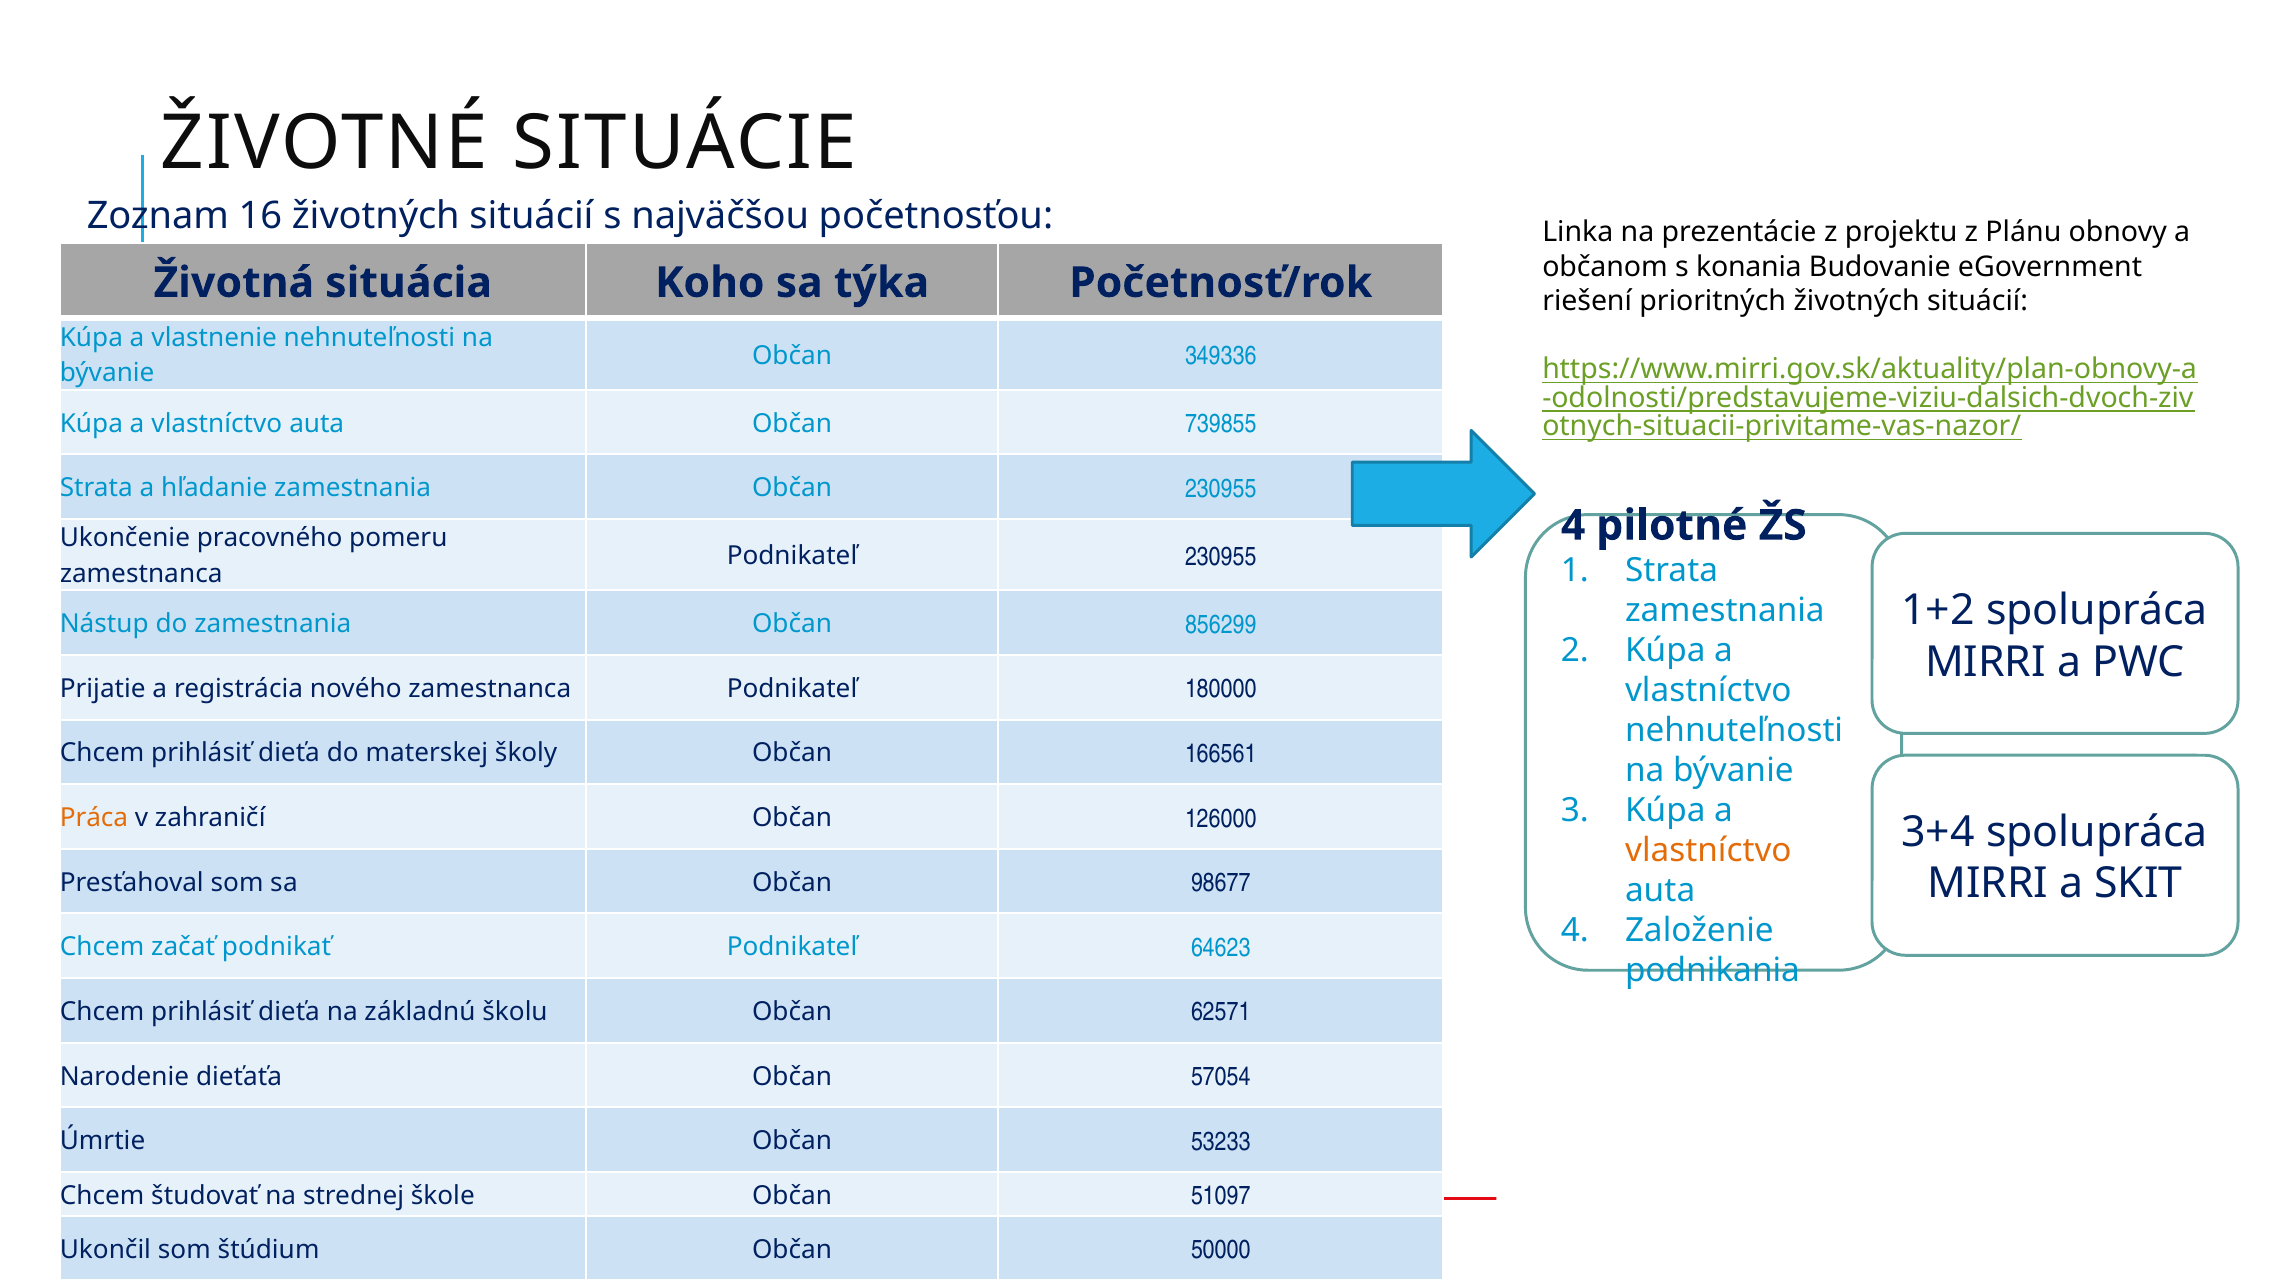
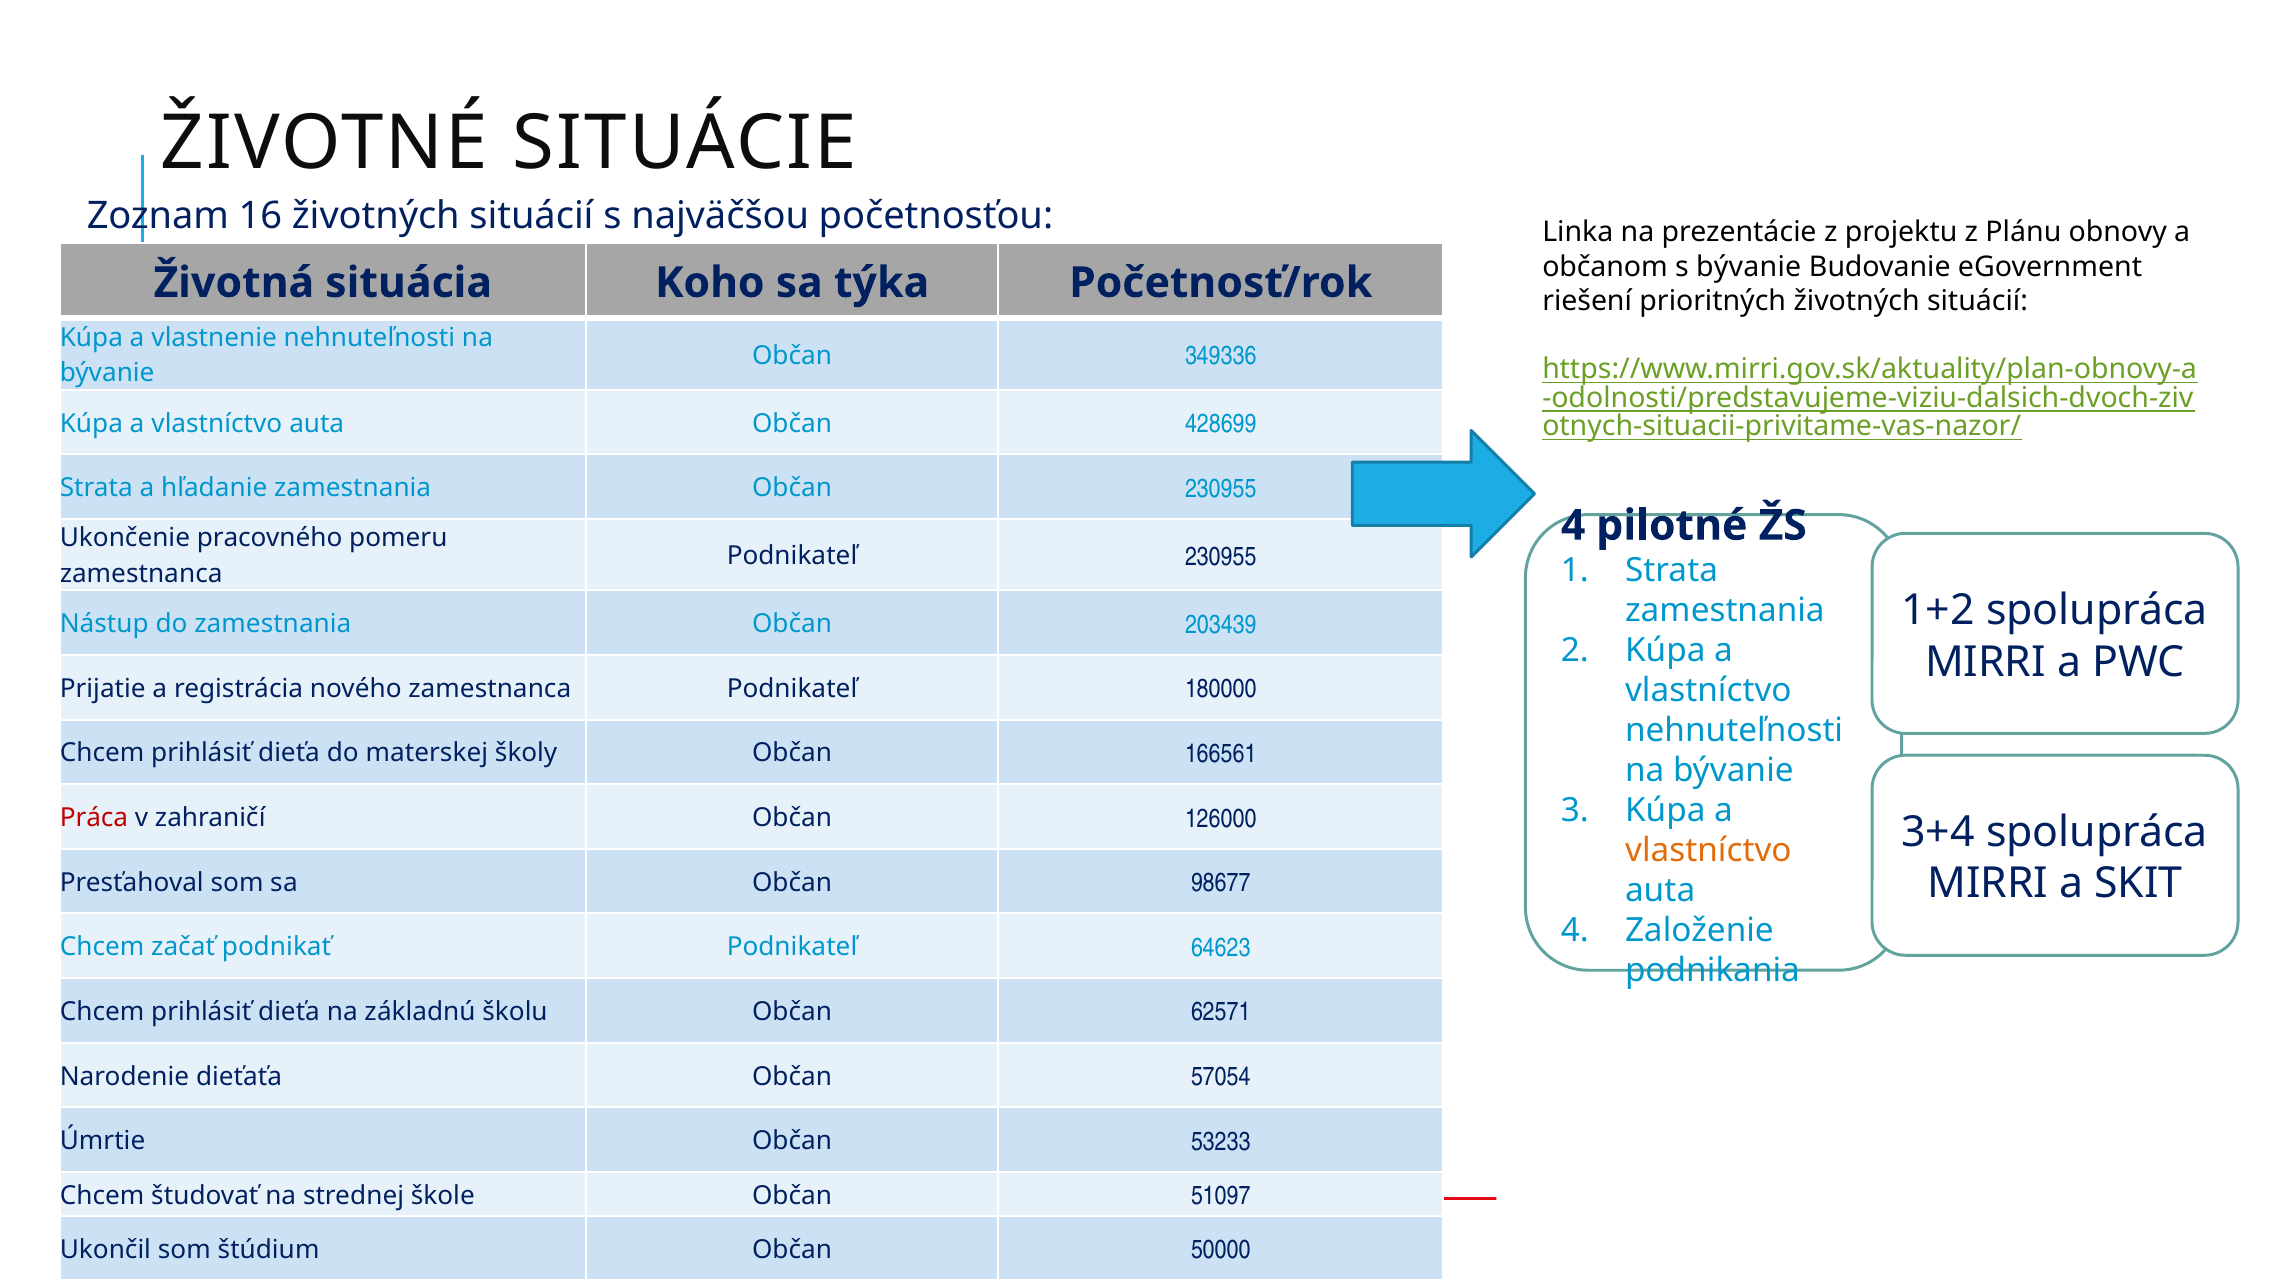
s konania: konania -> bývanie (1749, 267)
739855: 739855 -> 428699 (1221, 424)
856299: 856299 -> 203439 (1221, 625)
Práca colour: orange -> red (94, 818)
